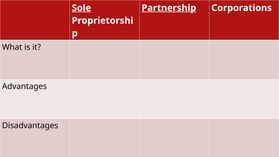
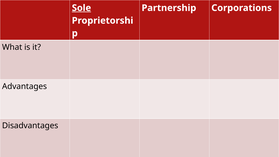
Partnership underline: present -> none (169, 8)
